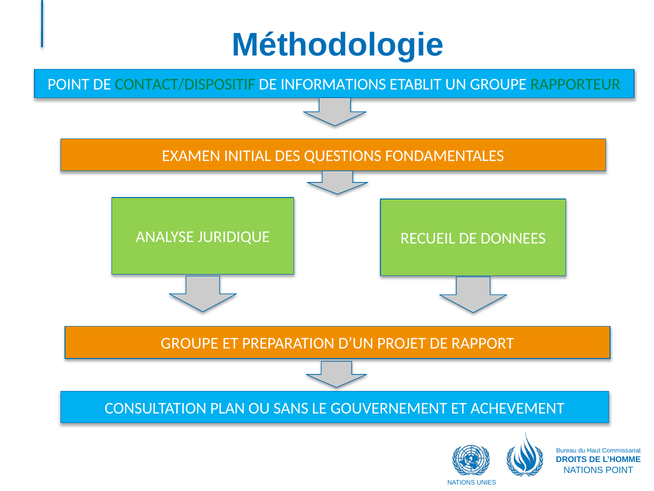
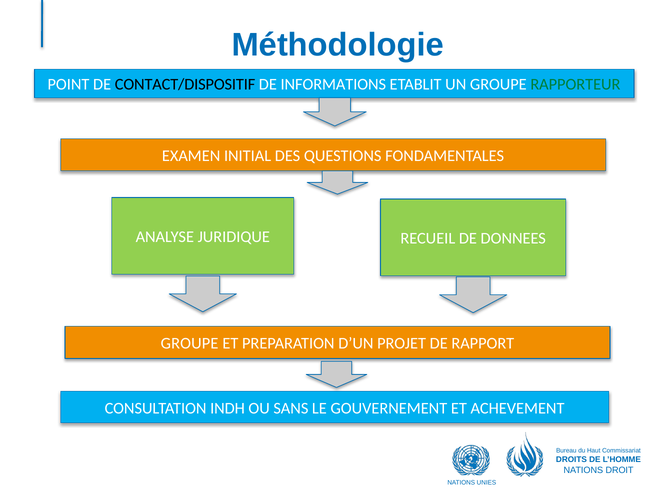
CONTACT/DISPOSITIF colour: green -> black (185, 84)
PLAN: PLAN -> INDH (228, 408)
NATIONS POINT: POINT -> DROIT (620, 470)
